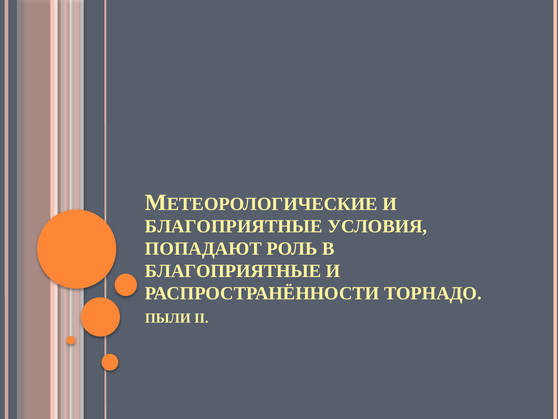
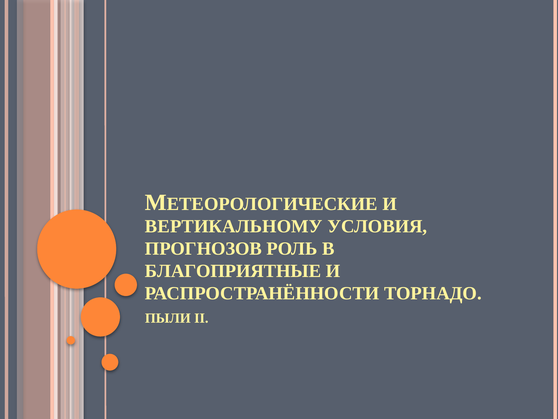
БЛАГОПРИЯТНЫЕ: БЛАГОПРИЯТНЫЕ -> ВЕРТИКАЛЬНОМУ (234, 226)
ПОПАДАЮТ: ПОПАДАЮТ -> ПРОГНОЗОВ (203, 248)
